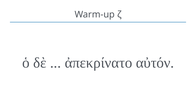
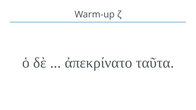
αὐτόν: αὐτόν -> ταῦτα (155, 63)
